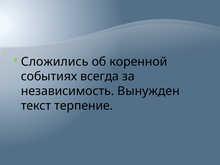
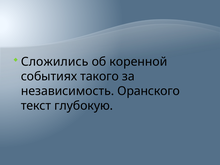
всегда: всегда -> такого (100, 76)
Вынужден: Вынужден -> Оранского (149, 91)
терпение: терпение -> глубокую (84, 106)
